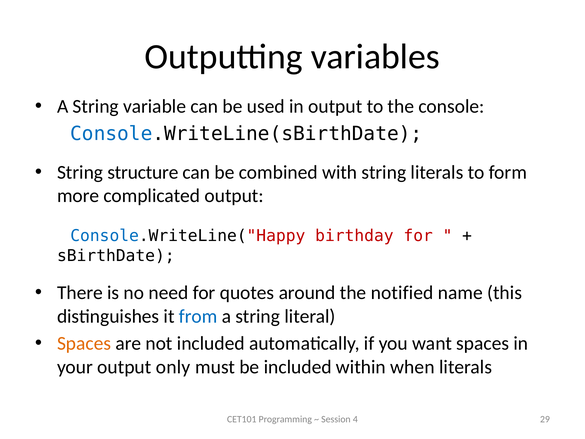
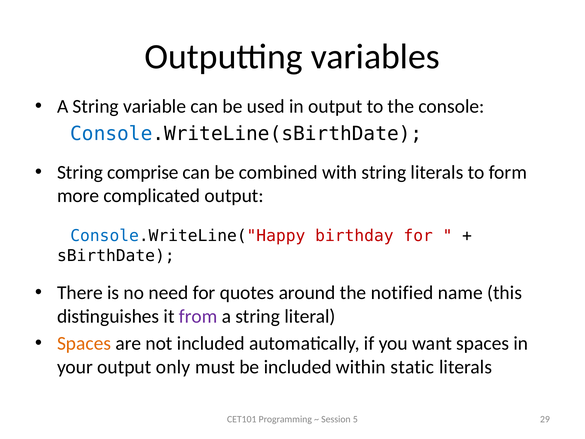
structure: structure -> comprise (143, 172)
from colour: blue -> purple (198, 316)
when: when -> static (412, 367)
4: 4 -> 5 (355, 419)
